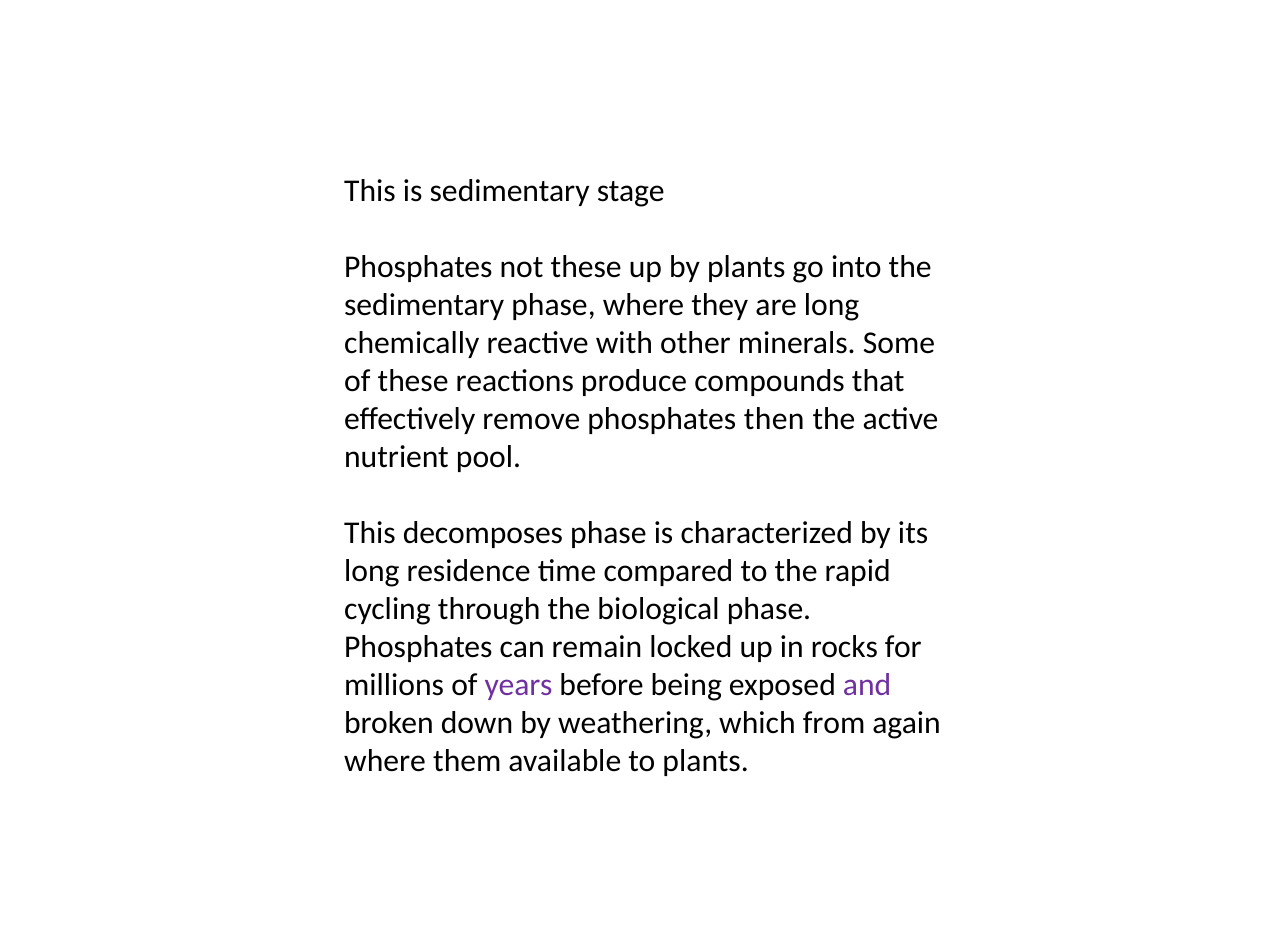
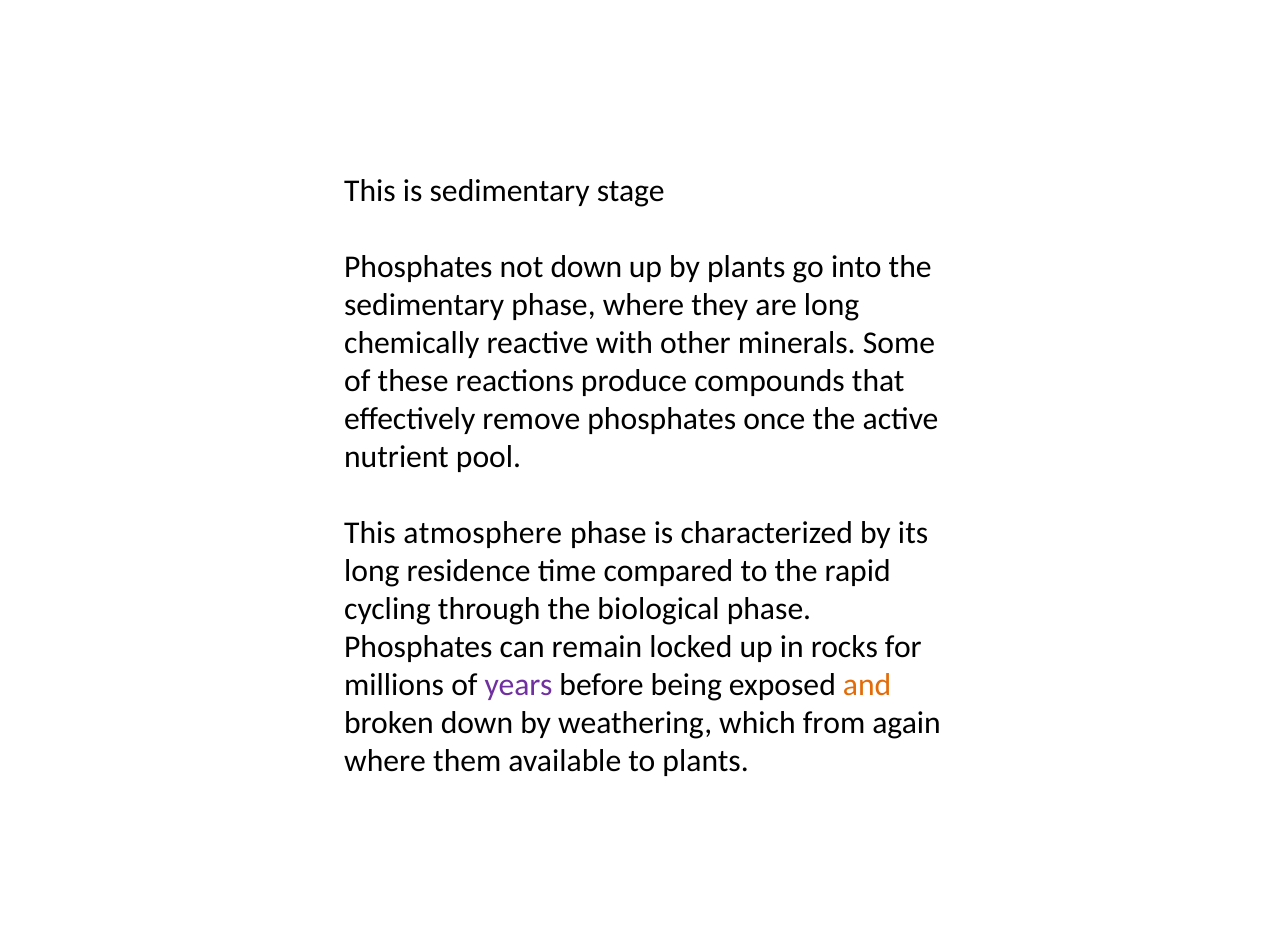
not these: these -> down (586, 267)
then: then -> once (774, 419)
decomposes: decomposes -> atmosphere (483, 533)
and colour: purple -> orange (867, 685)
